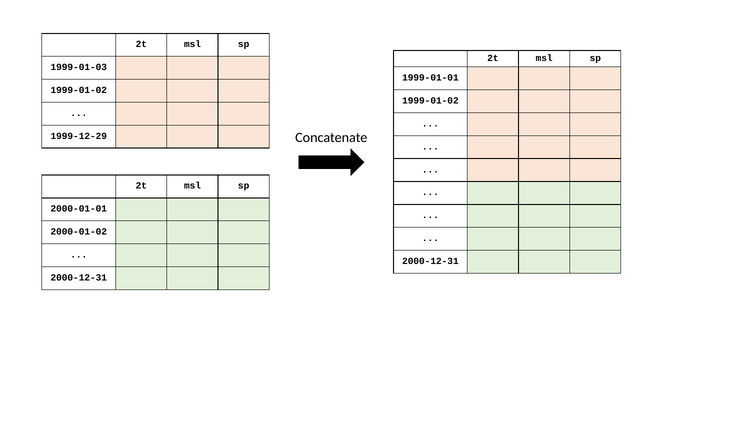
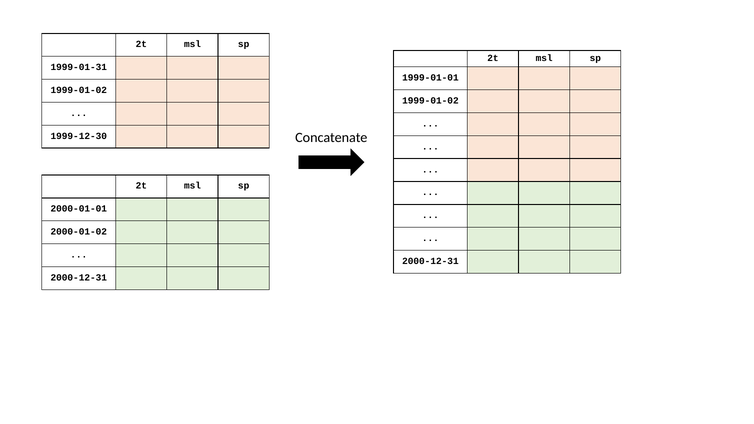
1999-01-03: 1999-01-03 -> 1999-01-31 (79, 67)
1999-12-29: 1999-12-29 -> 1999-12-30 (79, 136)
